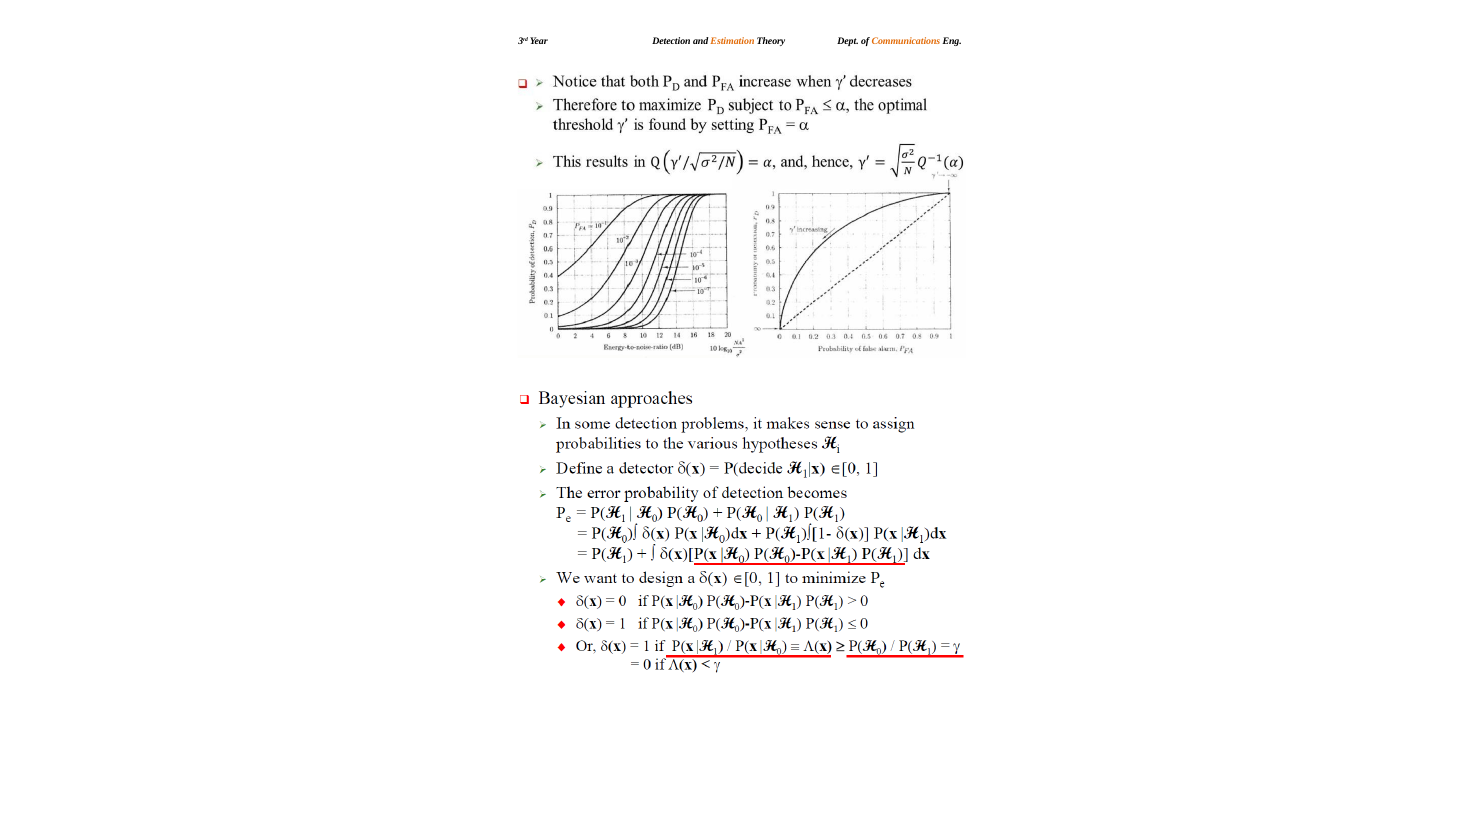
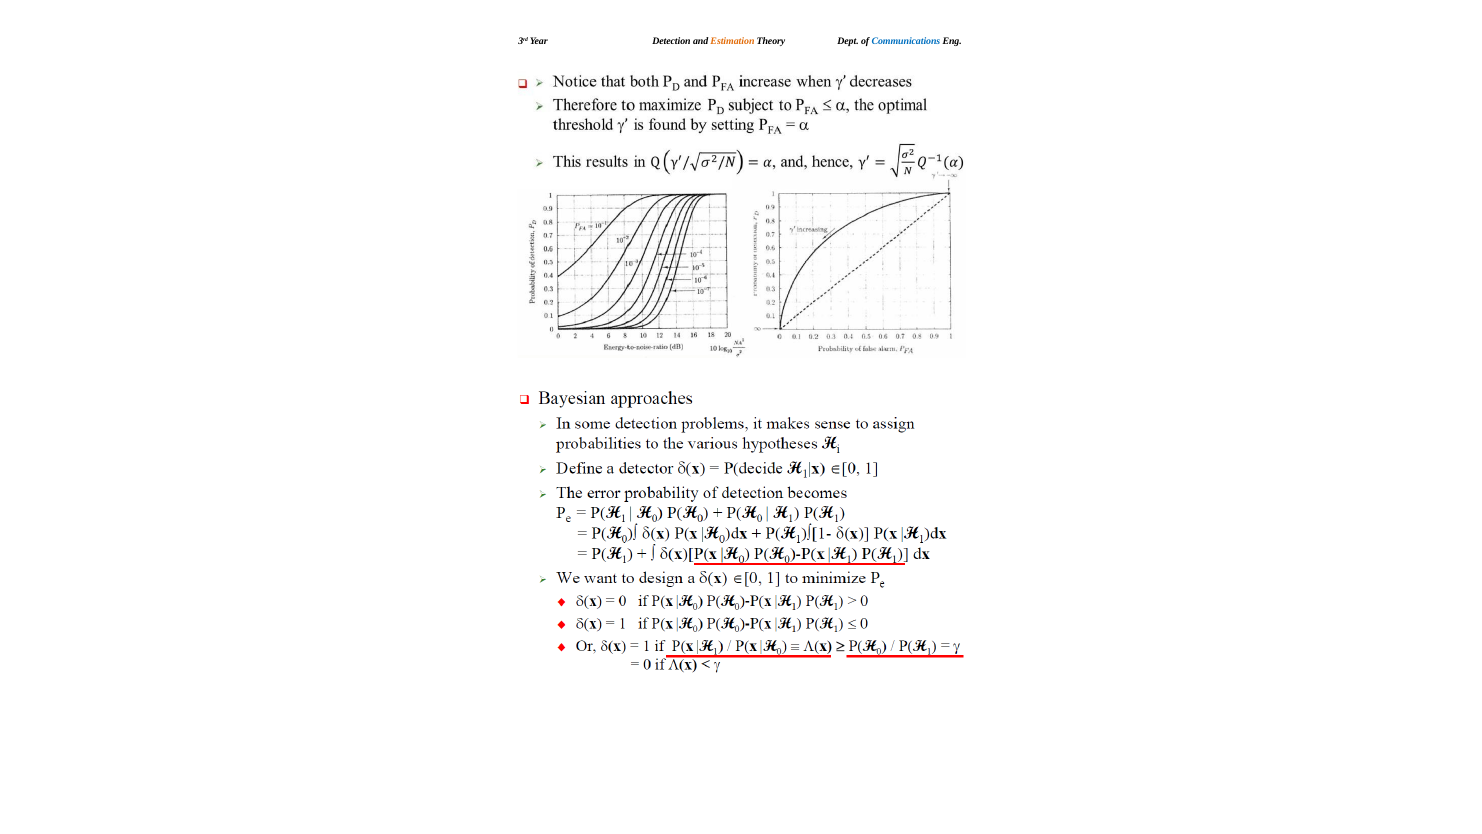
Communications colour: orange -> blue (906, 41)
